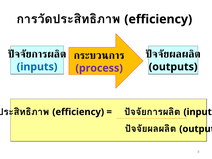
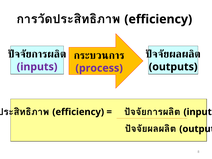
inputs colour: blue -> purple (37, 67)
